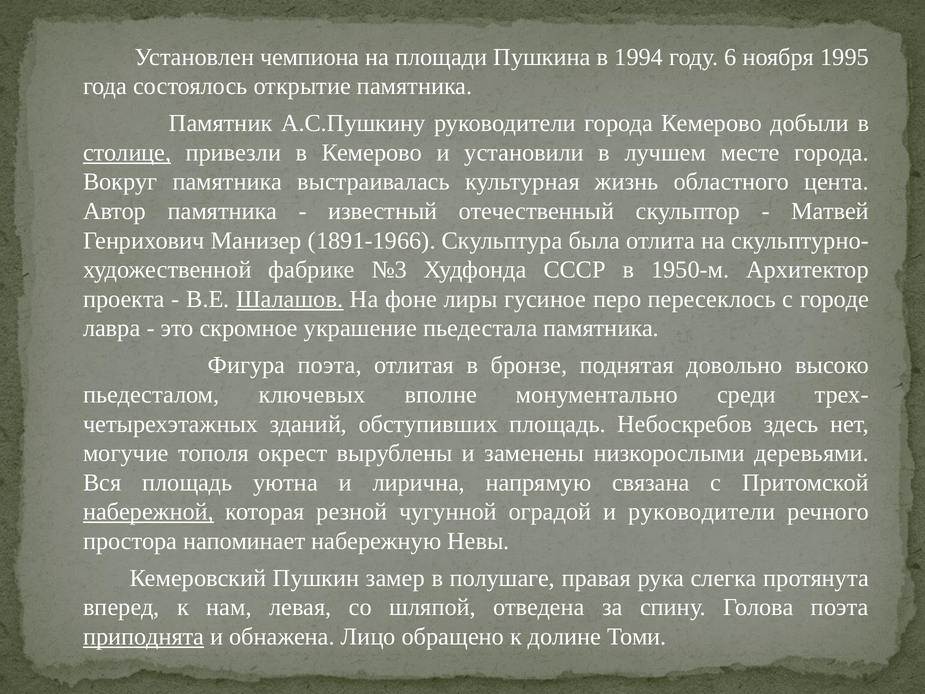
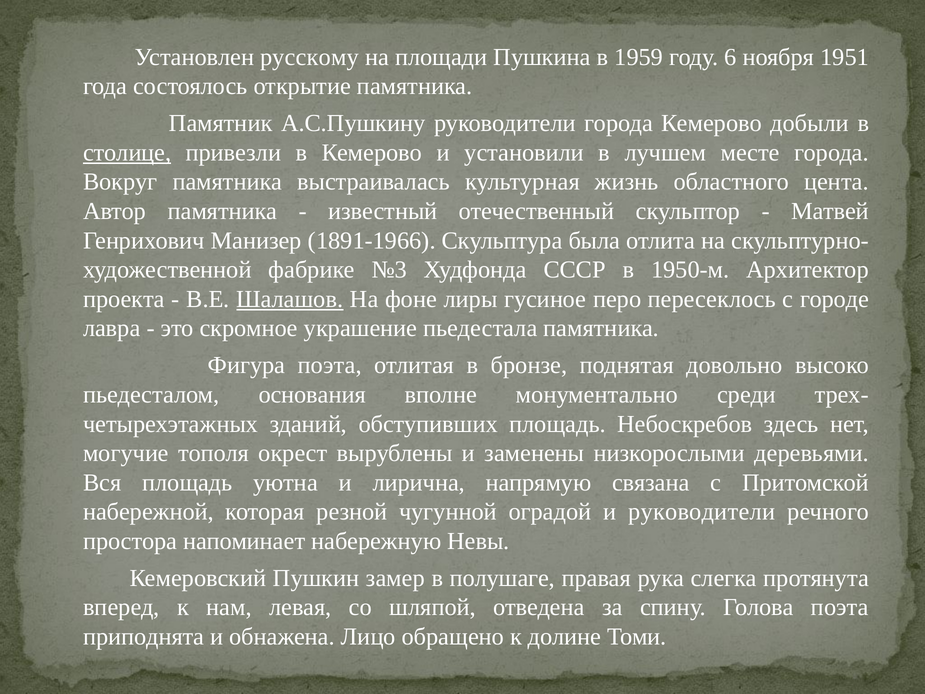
чемпиона: чемпиона -> русскому (310, 57)
1994: 1994 -> 1959 (639, 57)
1995: 1995 -> 1951 (845, 57)
ключевых: ключевых -> основания (312, 395)
набережной underline: present -> none (148, 512)
приподнята underline: present -> none (144, 636)
